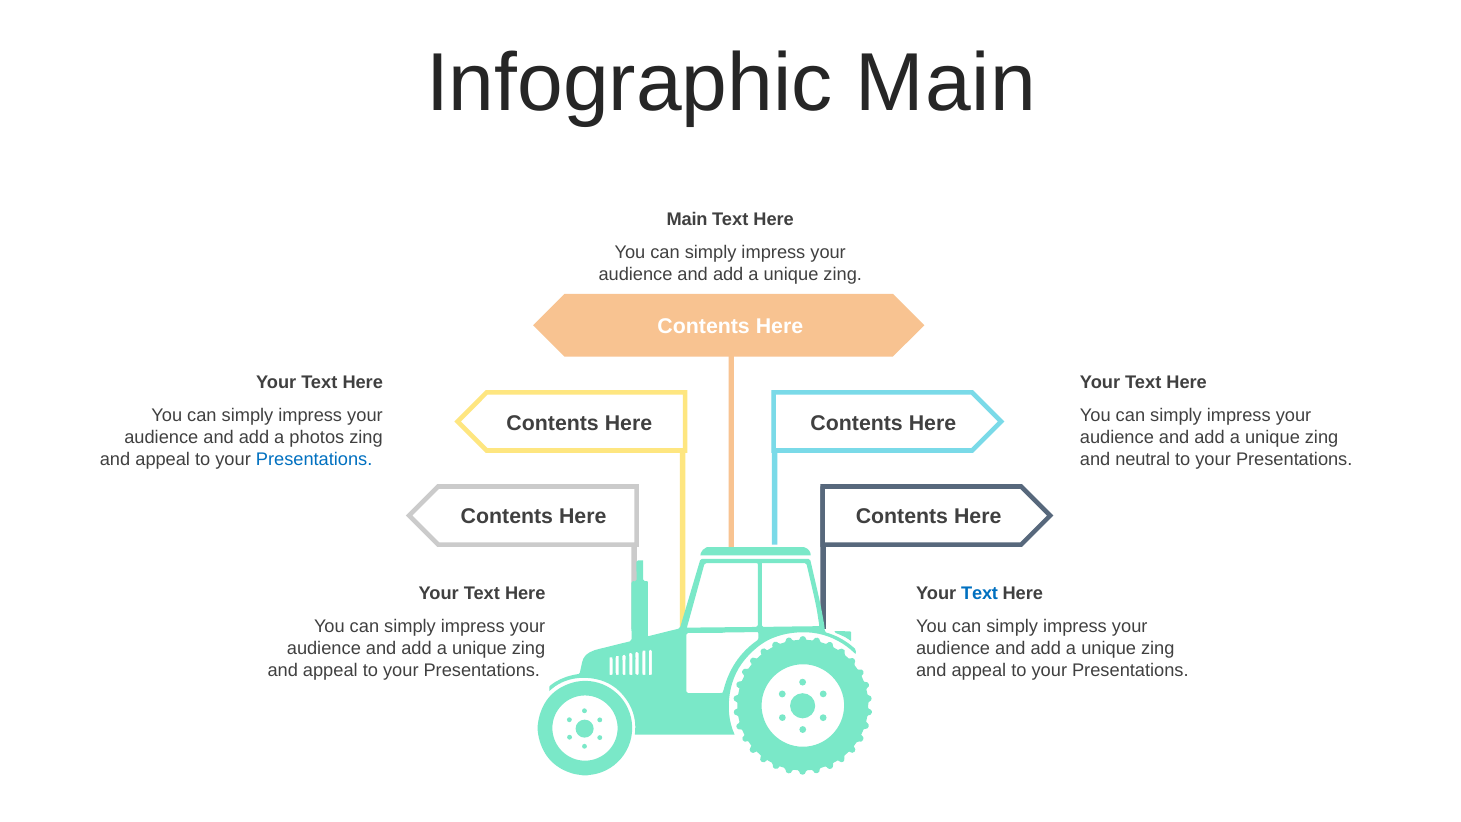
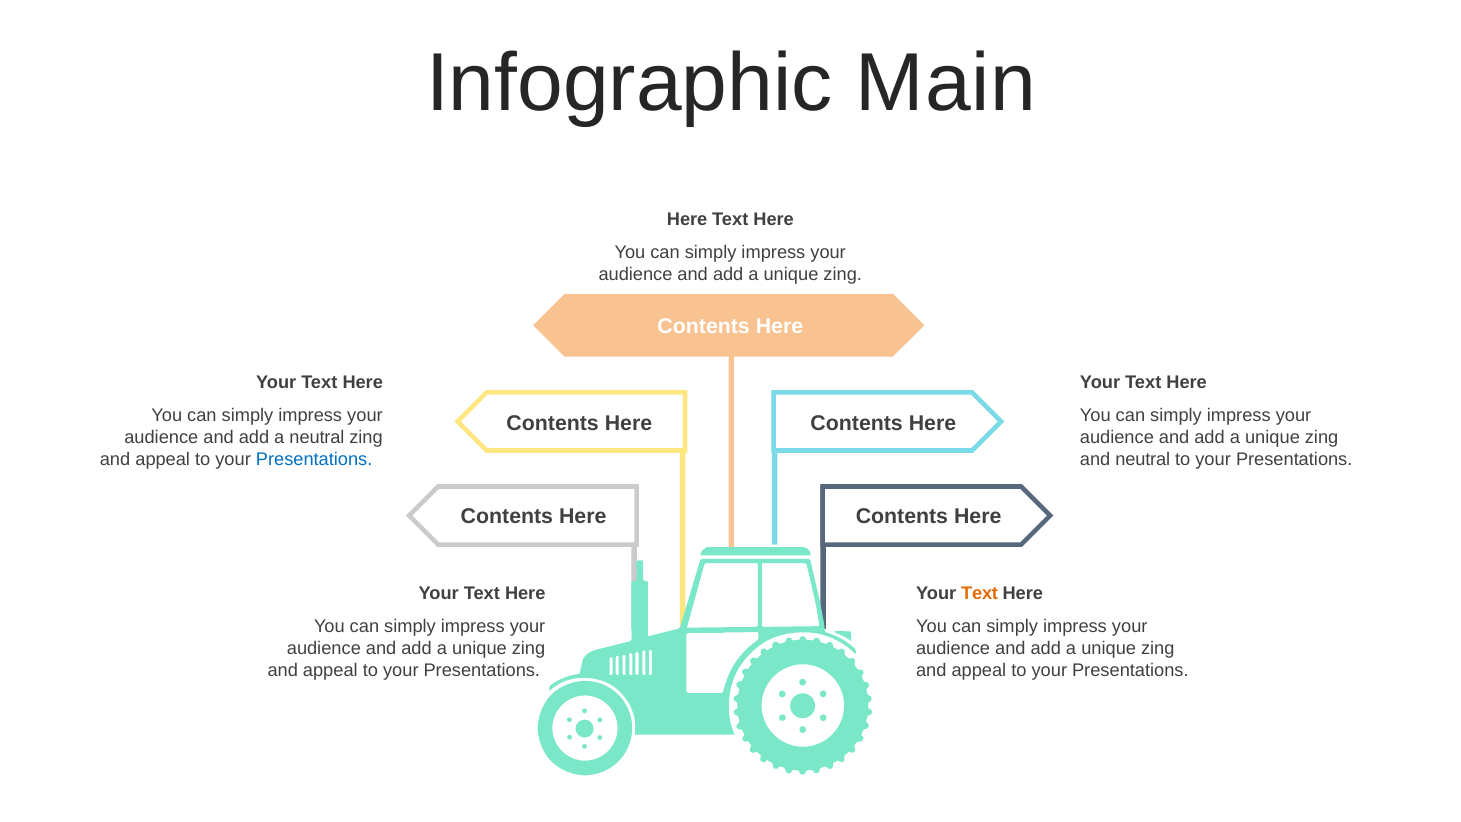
Main: Main -> Here (687, 219)
a photos: photos -> neutral (317, 437)
Text colour: blue -> orange (980, 593)
